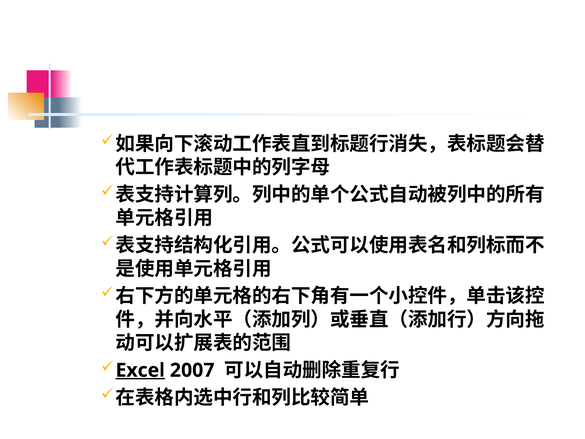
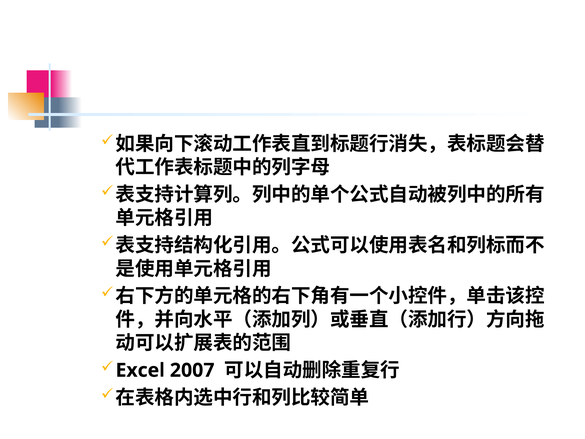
Excel underline: present -> none (140, 370)
